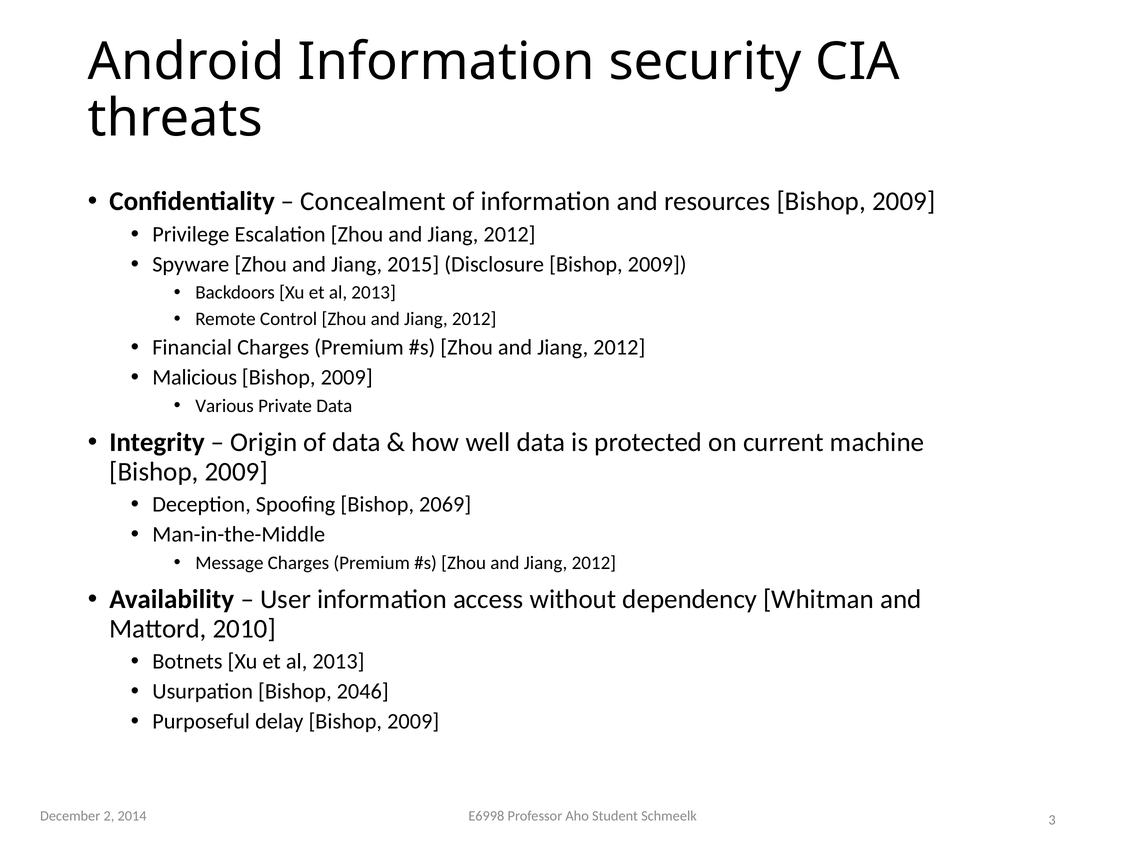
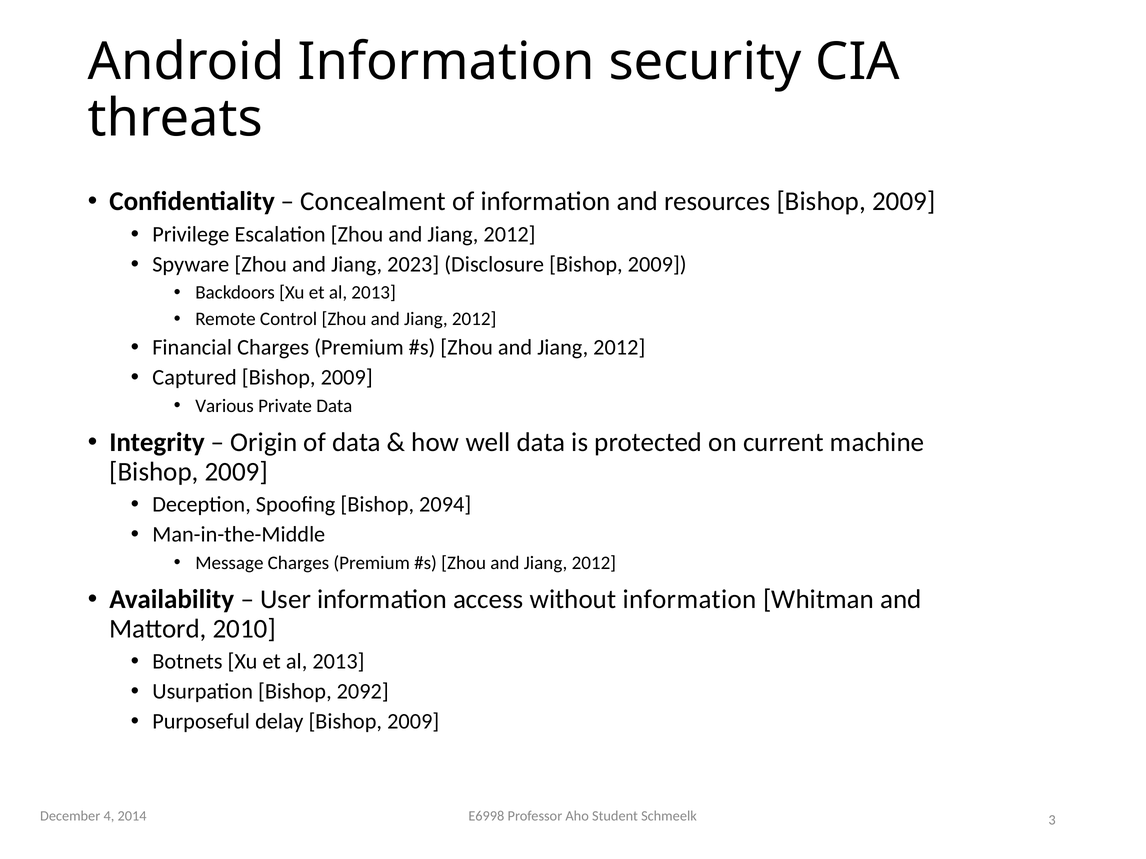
2015: 2015 -> 2023 (413, 264)
Malicious: Malicious -> Captured (195, 378)
2069: 2069 -> 2094 (445, 505)
without dependency: dependency -> information (690, 600)
2046: 2046 -> 2092 (363, 692)
2: 2 -> 4 (109, 816)
